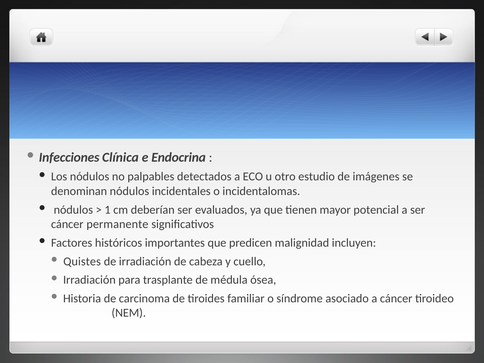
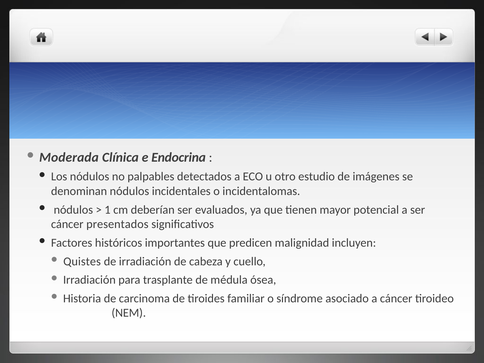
Infecciones: Infecciones -> Moderada (69, 157)
permanente: permanente -> presentados (117, 224)
